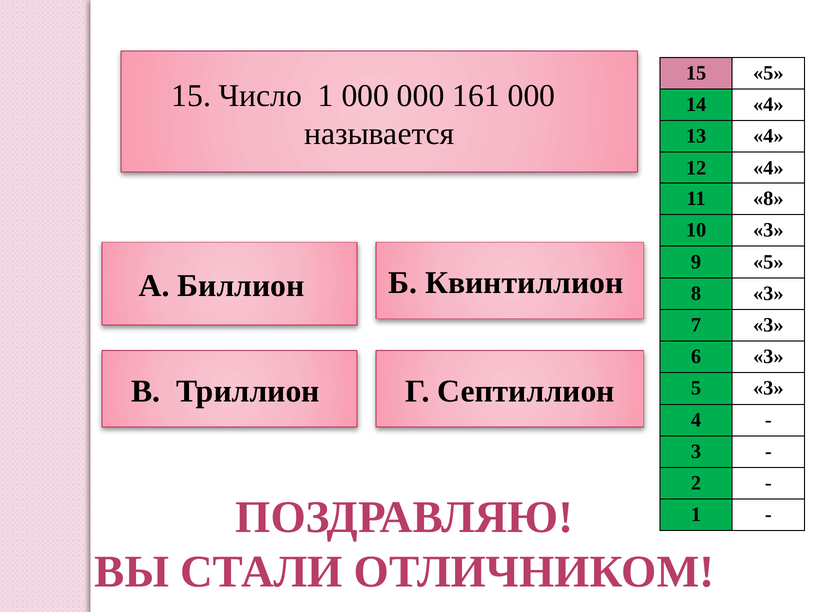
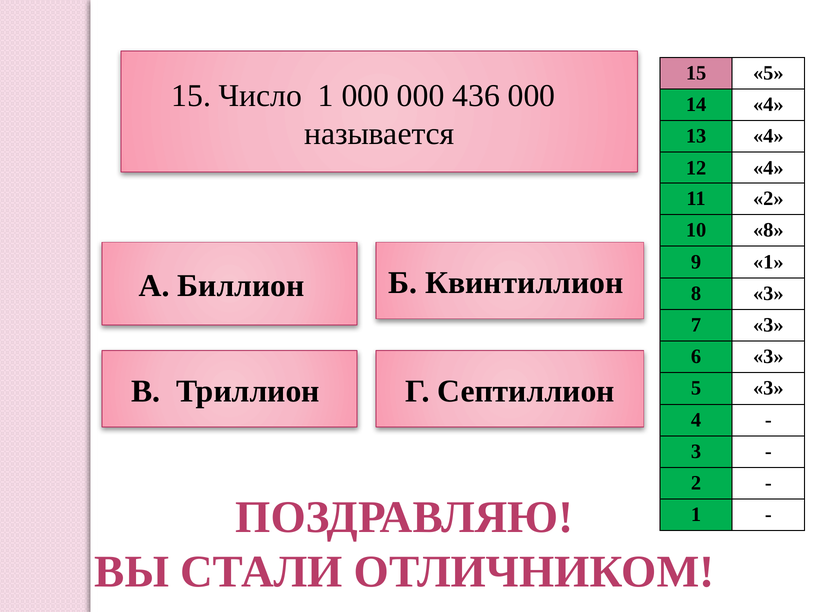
161: 161 -> 436 (476, 96)
11 8: 8 -> 2 (768, 199)
10 3: 3 -> 8 (768, 230)
9 5: 5 -> 1 (768, 262)
